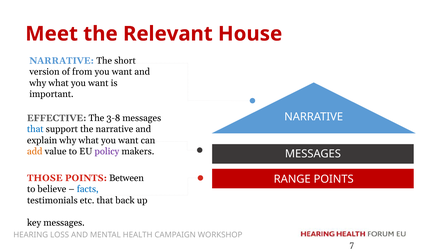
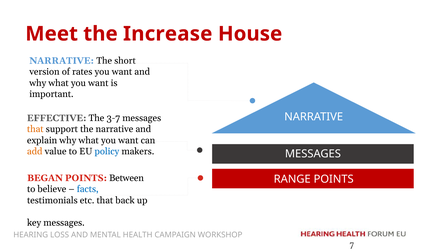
Relevant: Relevant -> Increase (168, 34)
from: from -> rates (82, 72)
3-8: 3-8 -> 3-7 (113, 118)
that colour: blue -> orange (35, 129)
policy colour: purple -> blue (107, 152)
THOSE: THOSE -> BEGAN (45, 178)
